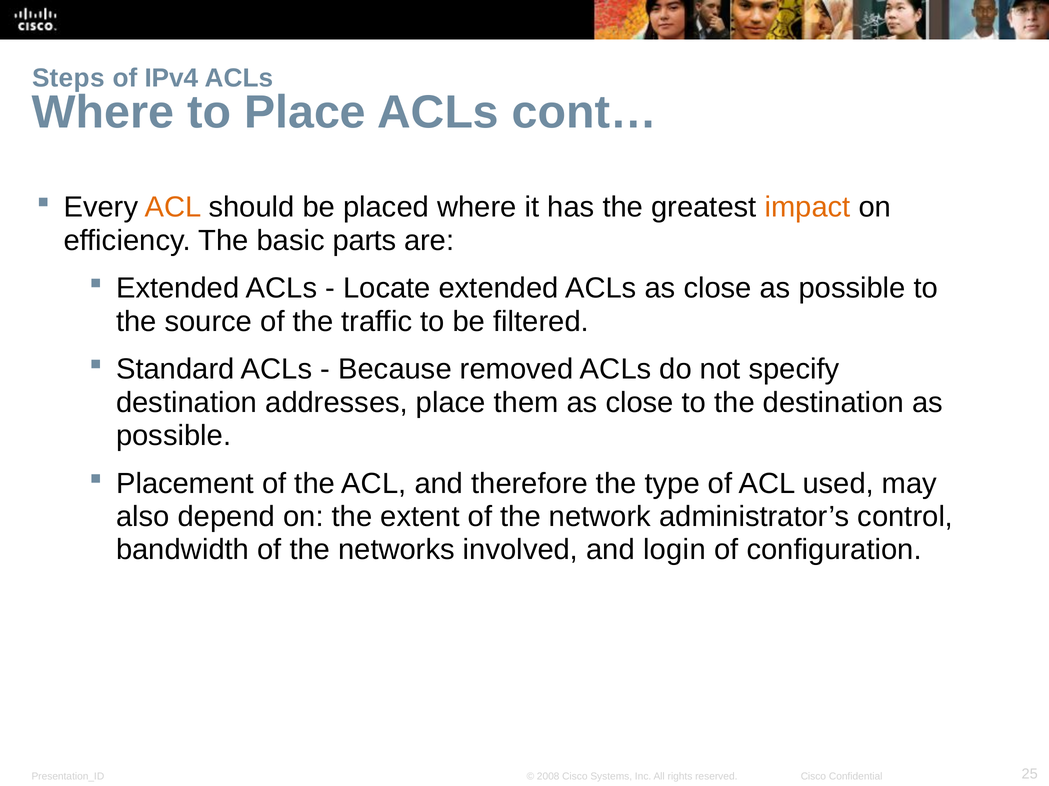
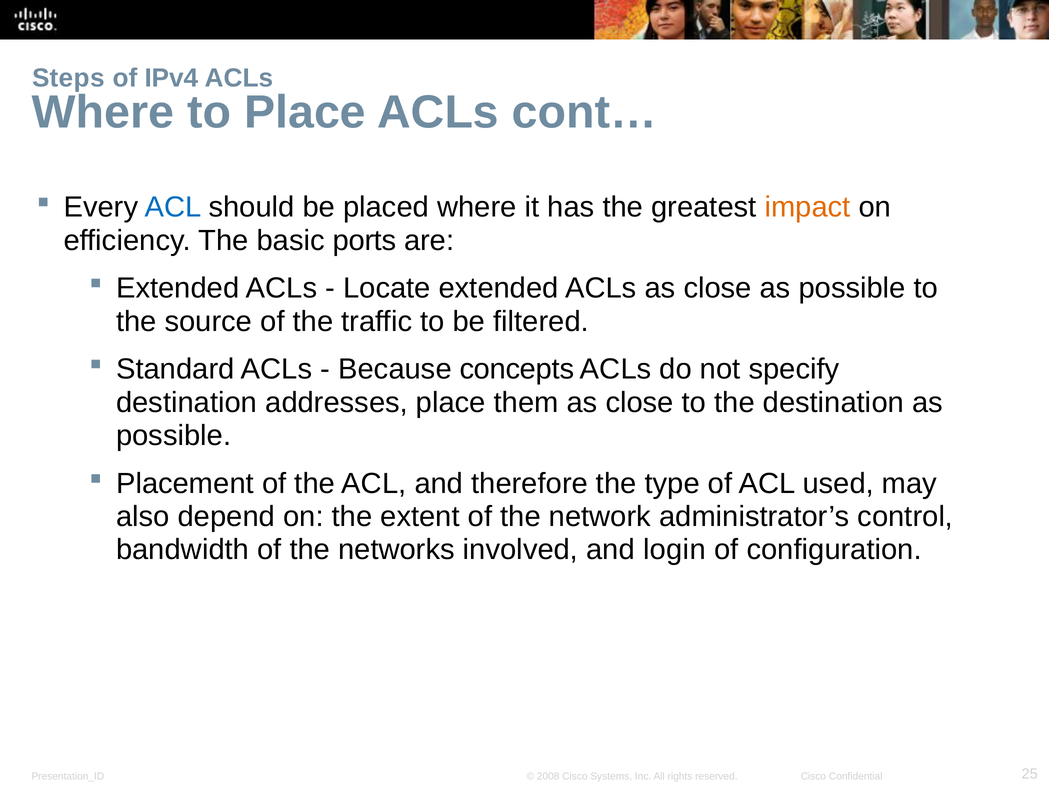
ACL colour: orange -> blue (173, 207)
parts: parts -> ports (364, 241)
removed: removed -> concepts (517, 370)
